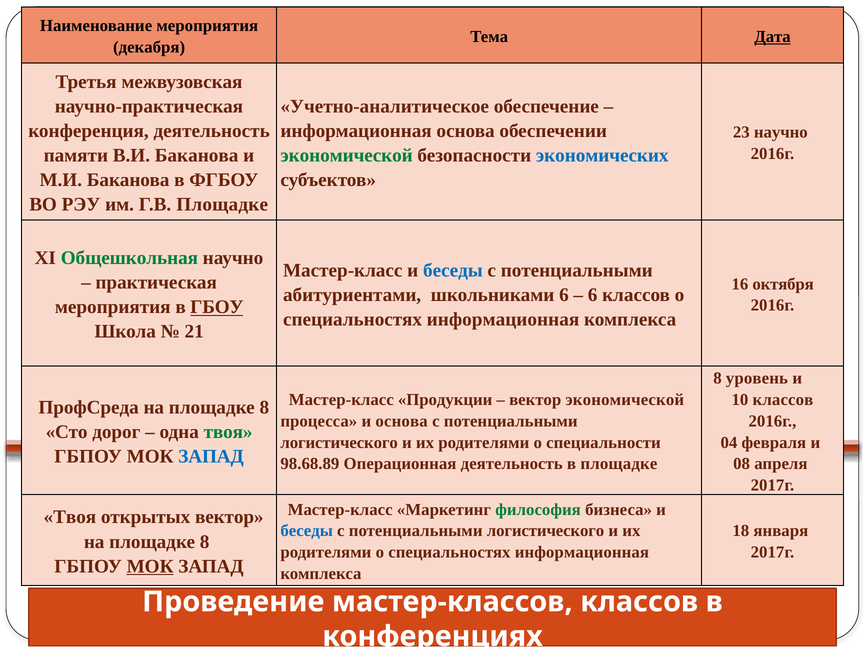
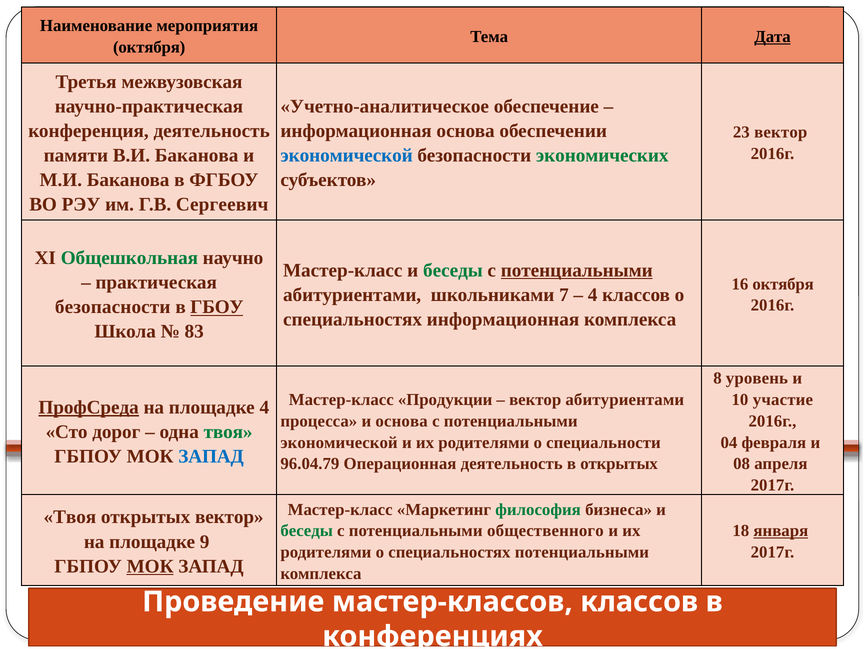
декабря: декабря -> октября (149, 47)
23 научно: научно -> вектор (781, 132)
экономической colour: green -> blue (347, 155)
экономических colour: blue -> green (602, 155)
Г.В Площадке: Площадке -> Сергеевич (222, 205)
беседы colour: blue -> green (453, 270)
потенциальными underline: none -> present (577, 270)
школьниками 6: 6 -> 7 (564, 295)
6: 6 -> 4 (593, 295)
мероприятия: мероприятия -> безопасности (113, 307)
21: 21 -> 83 (194, 332)
вектор экономической: экономической -> абитуриентами (625, 400)
10 классов: классов -> участие (783, 400)
ПрофСреда underline: none -> present (89, 407)
8: 8 -> 4 (264, 407)
логистического: логистического -> экономической (339, 442)
98.68.89: 98.68.89 -> 96.04.79 (310, 464)
в площадке: площадке -> открытых (619, 464)
беседы colour: blue -> green (307, 531)
логистического: логистического -> общественного (545, 531)
января underline: none -> present (781, 531)
8: 8 -> 9 (205, 542)
родителями о специальностях информационная: информационная -> потенциальными (582, 552)
